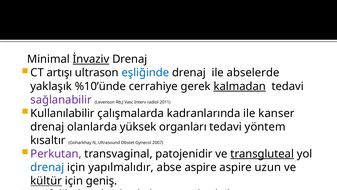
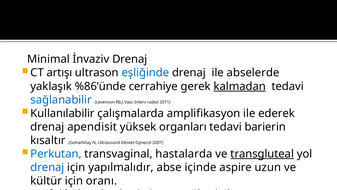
İnvaziv underline: present -> none (91, 59)
%10’ünde: %10’ünde -> %86’ünde (100, 86)
sağlanabilir colour: purple -> blue (61, 100)
kadranlarında: kadranlarında -> amplifikasyon (204, 113)
kanser: kanser -> ederek (277, 113)
olanlarda: olanlarda -> apendisit (92, 127)
yöntem: yöntem -> barierin (265, 127)
Perkutan colour: purple -> blue (56, 154)
patojenidir: patojenidir -> hastalarda (184, 154)
abse aspire: aspire -> içinde (201, 167)
kültür underline: present -> none (46, 180)
için geniş: geniş -> oranı (101, 180)
